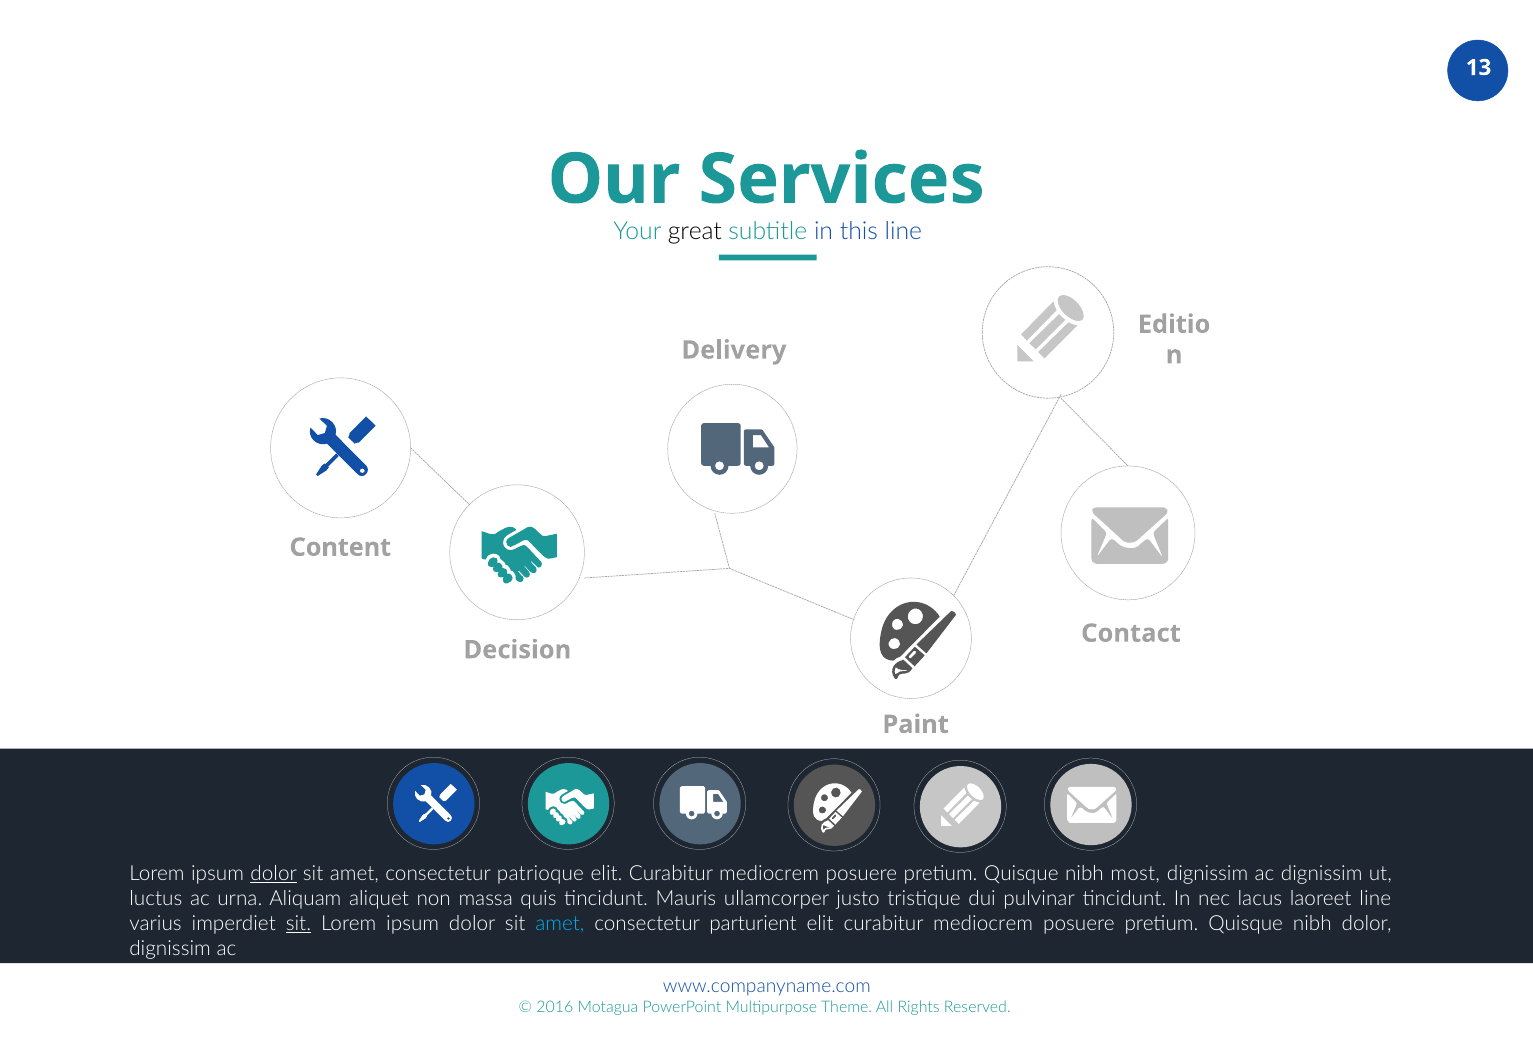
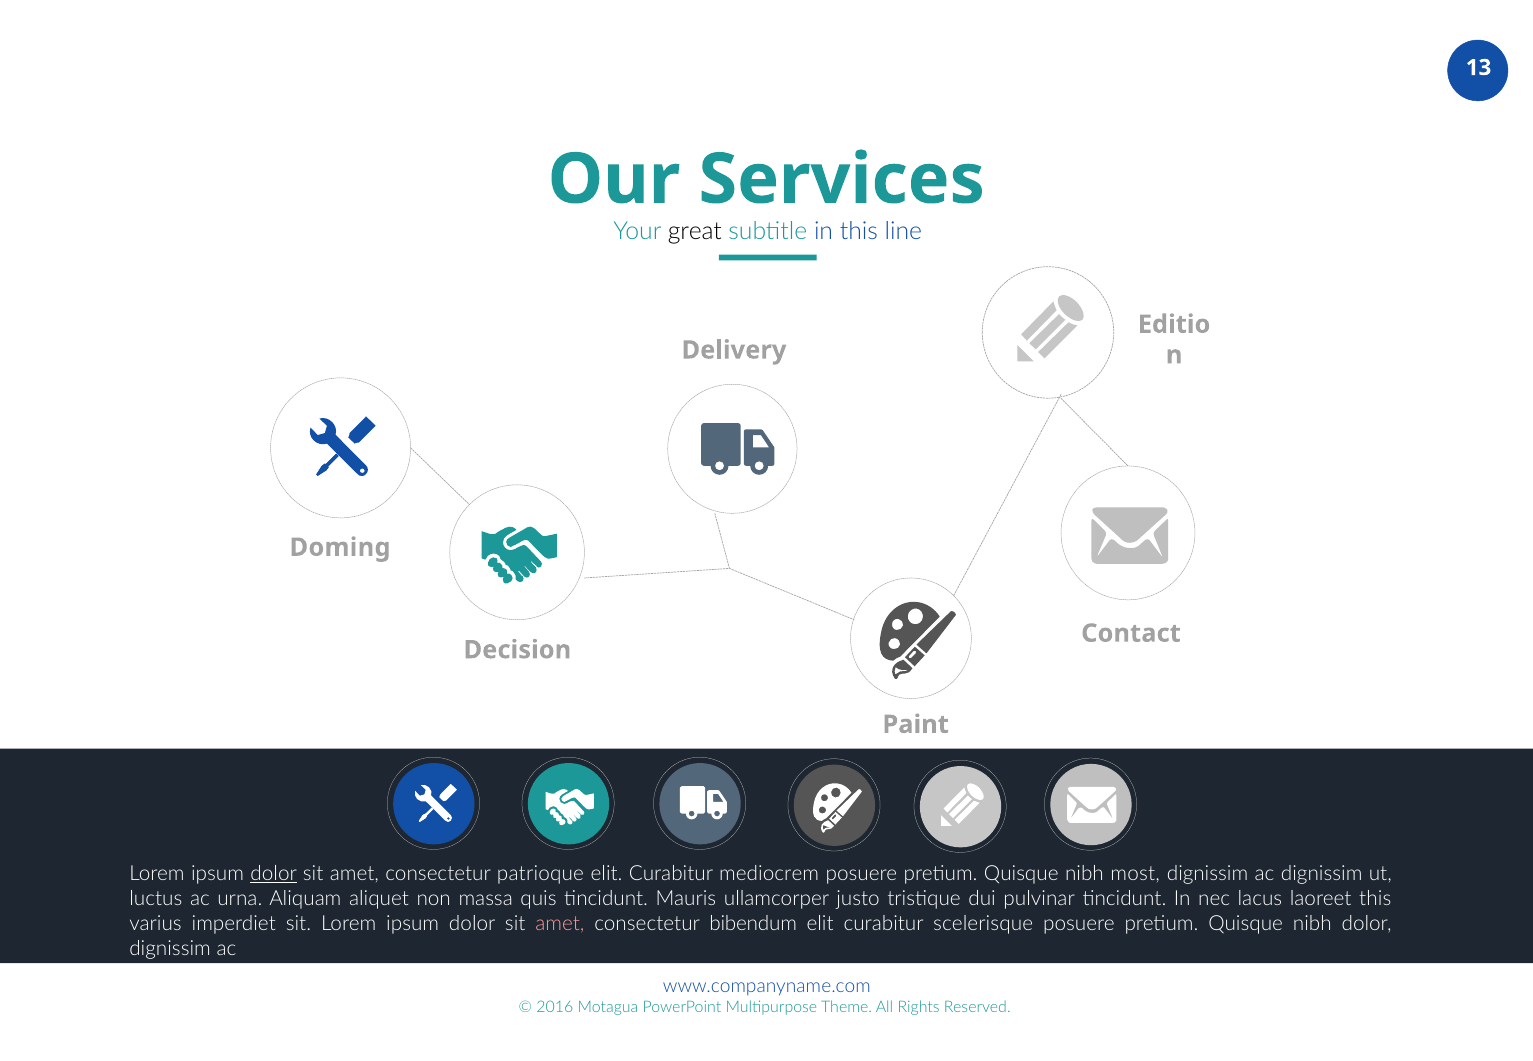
Content: Content -> Doming (340, 547)
laoreet line: line -> this (1375, 899)
sit underline: present -> none (298, 924)
amet colour: light blue -> pink (560, 924)
parturient: parturient -> bibendum (753, 924)
mediocrem: mediocrem -> scelerisque (983, 924)
